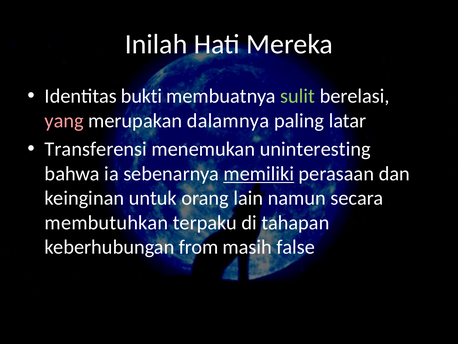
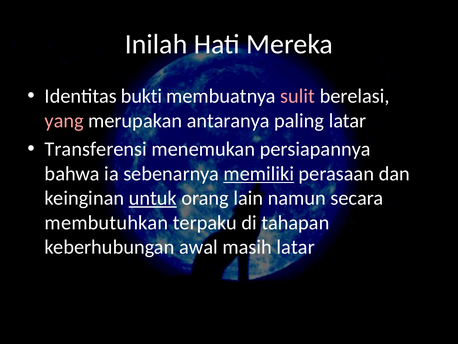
sulit colour: light green -> pink (298, 96)
dalamnya: dalamnya -> antaranya (228, 121)
uninteresting: uninteresting -> persiapannya (315, 149)
untuk underline: none -> present (153, 198)
from: from -> awal (198, 247)
masih false: false -> latar (296, 247)
